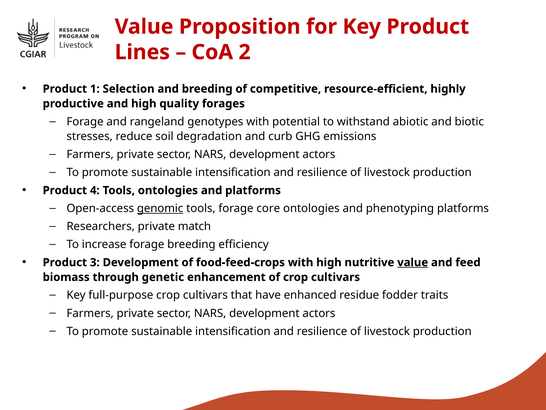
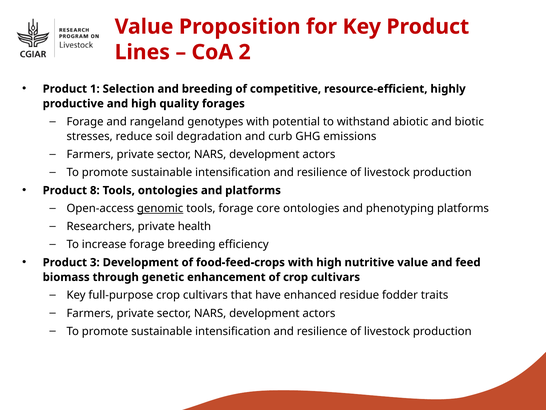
4: 4 -> 8 (95, 190)
match: match -> health (194, 226)
value underline: present -> none (413, 262)
